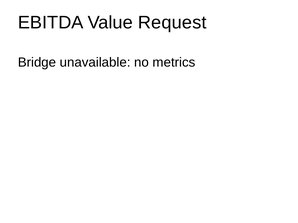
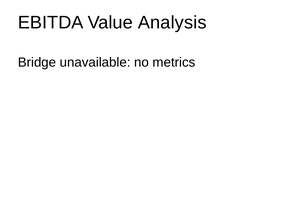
Request: Request -> Analysis (172, 23)
